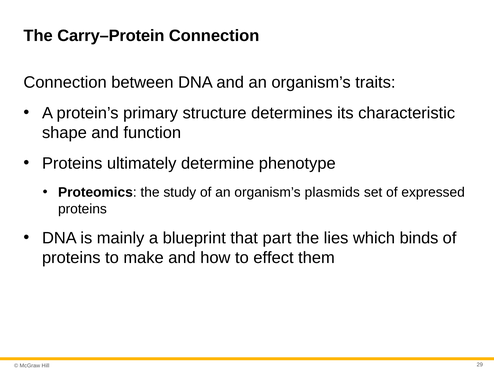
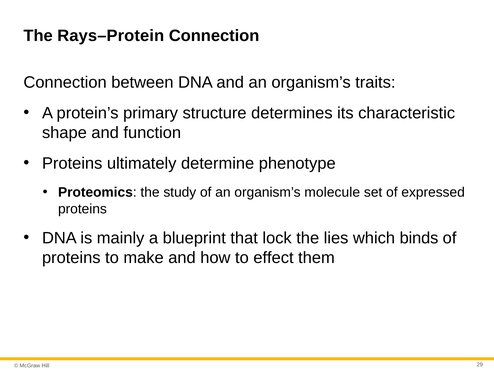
Carry–Protein: Carry–Protein -> Rays–Protein (111, 36)
plasmids: plasmids -> molecule (332, 193)
part: part -> lock (277, 238)
